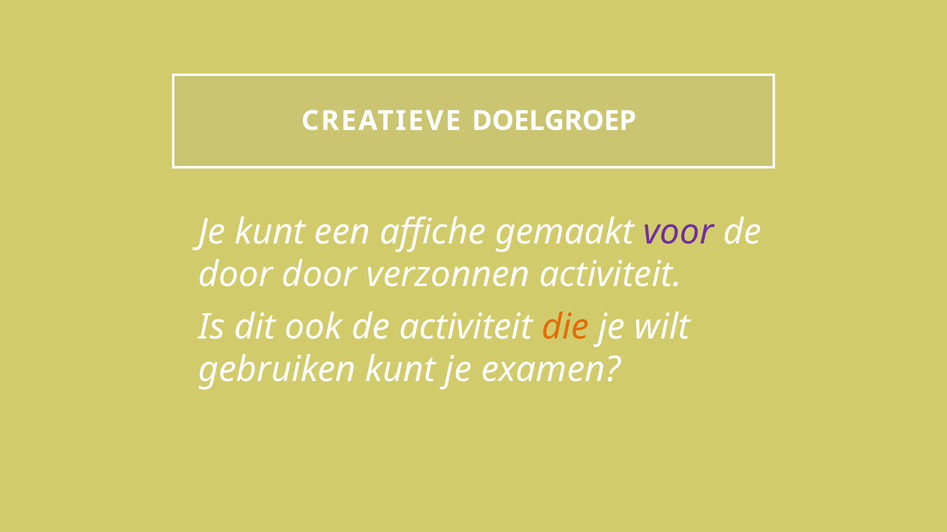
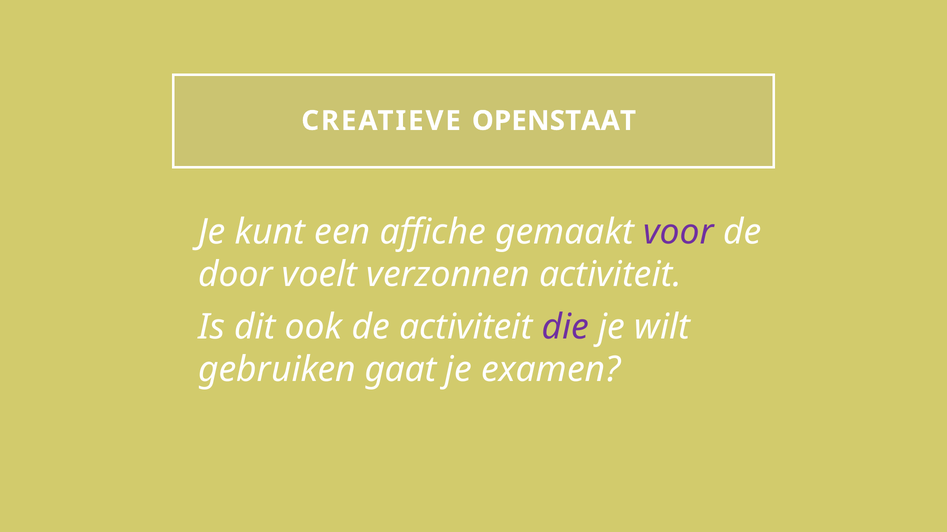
DOELGROEP: DOELGROEP -> OPENSTAAT (554, 121)
door door: door -> voelt (320, 275)
die colour: orange -> purple (565, 327)
gebruiken kunt: kunt -> gaat (401, 370)
